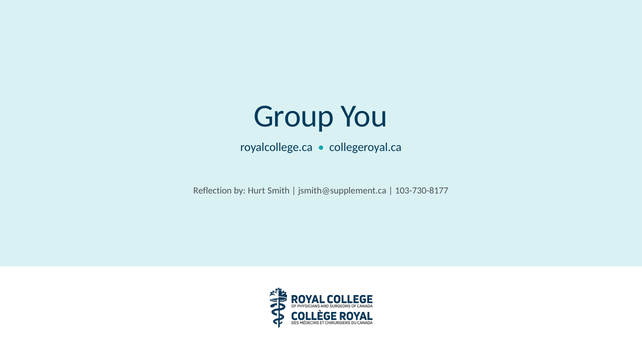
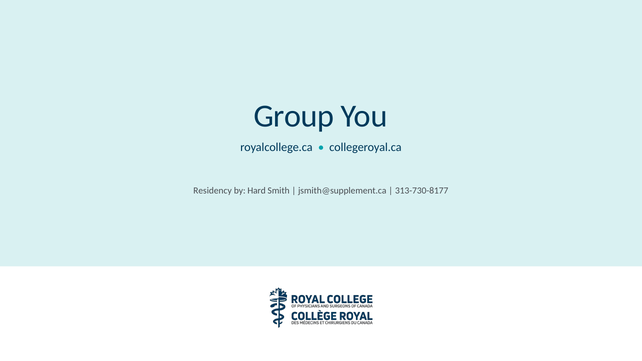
Reflection: Reflection -> Residency (213, 191)
Hurt: Hurt -> Hard (257, 191)
103-730-8177: 103-730-8177 -> 313-730-8177 (422, 191)
